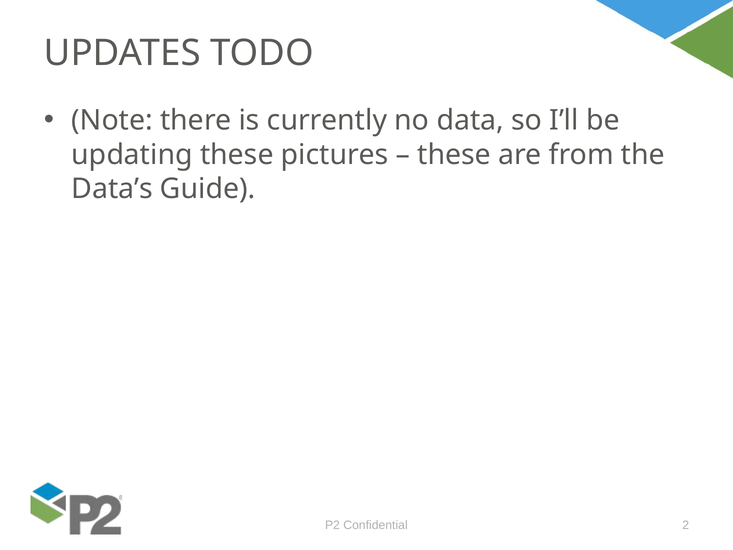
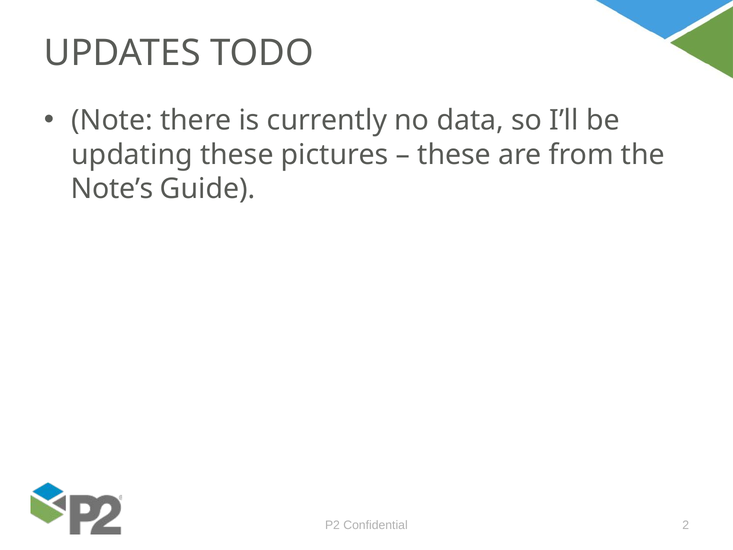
Data’s: Data’s -> Note’s (112, 189)
